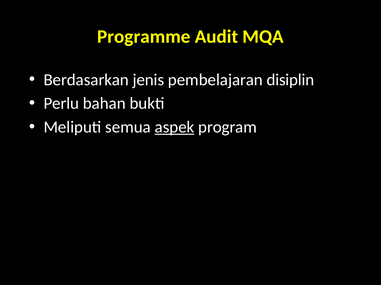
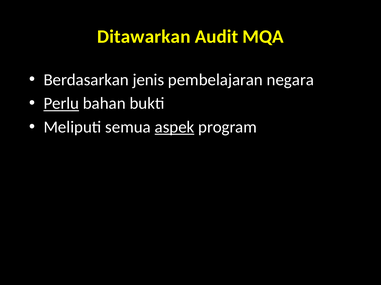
Programme: Programme -> Ditawarkan (144, 37)
disiplin: disiplin -> negara (290, 80)
Perlu underline: none -> present (61, 104)
